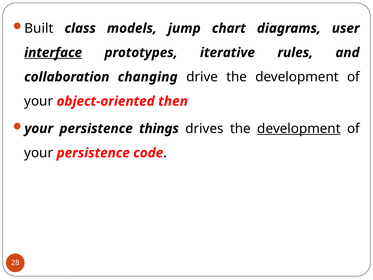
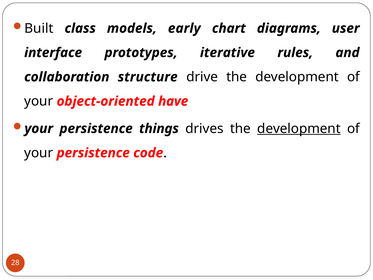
jump: jump -> early (184, 28)
interface underline: present -> none (53, 53)
changing: changing -> structure (148, 77)
then: then -> have (173, 101)
